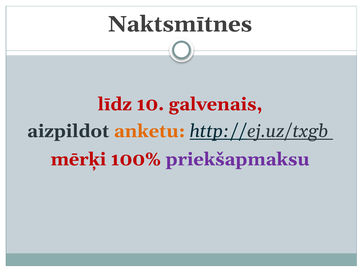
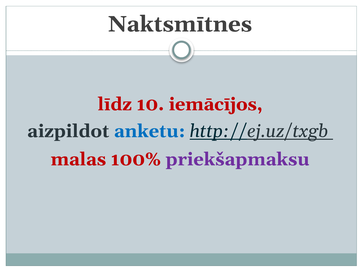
galvenais: galvenais -> iemācījos (216, 104)
anketu colour: orange -> blue (150, 131)
mērķi: mērķi -> malas (78, 159)
